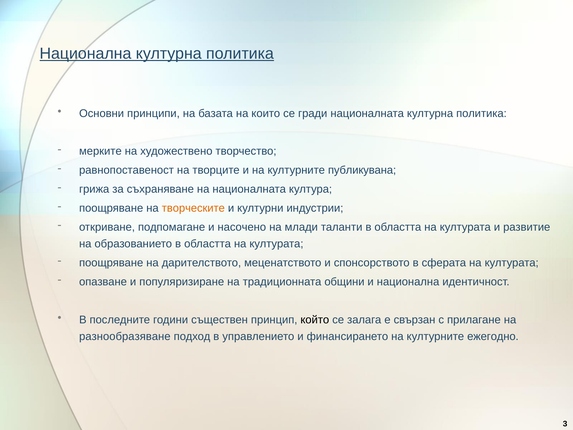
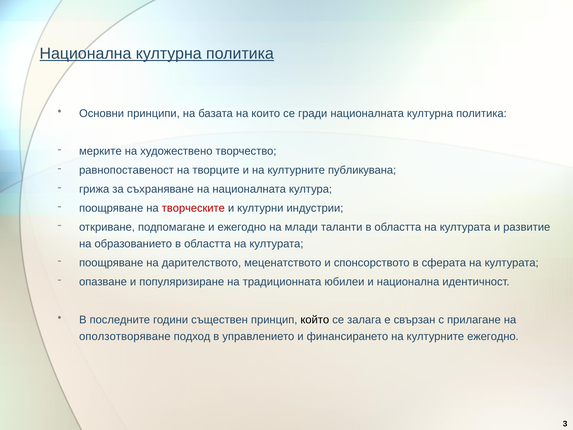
творческите colour: orange -> red (193, 208)
и насочено: насочено -> ежегодно (242, 227)
общини: общини -> юбилеи (344, 282)
разнообразяване: разнообразяване -> оползотворяване (125, 336)
